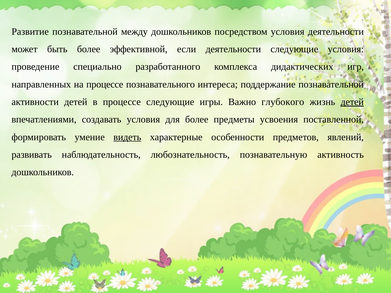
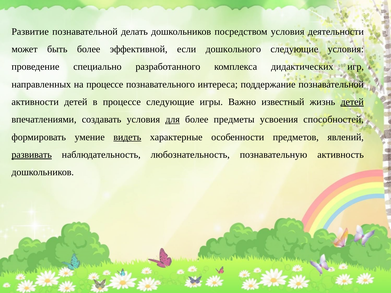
между: между -> делать (134, 32)
если деятельности: деятельности -> дошкольного (233, 49)
глубокого: глубокого -> известный (283, 102)
для underline: none -> present (173, 120)
поставленной: поставленной -> способностей (334, 120)
развивать underline: none -> present (32, 155)
